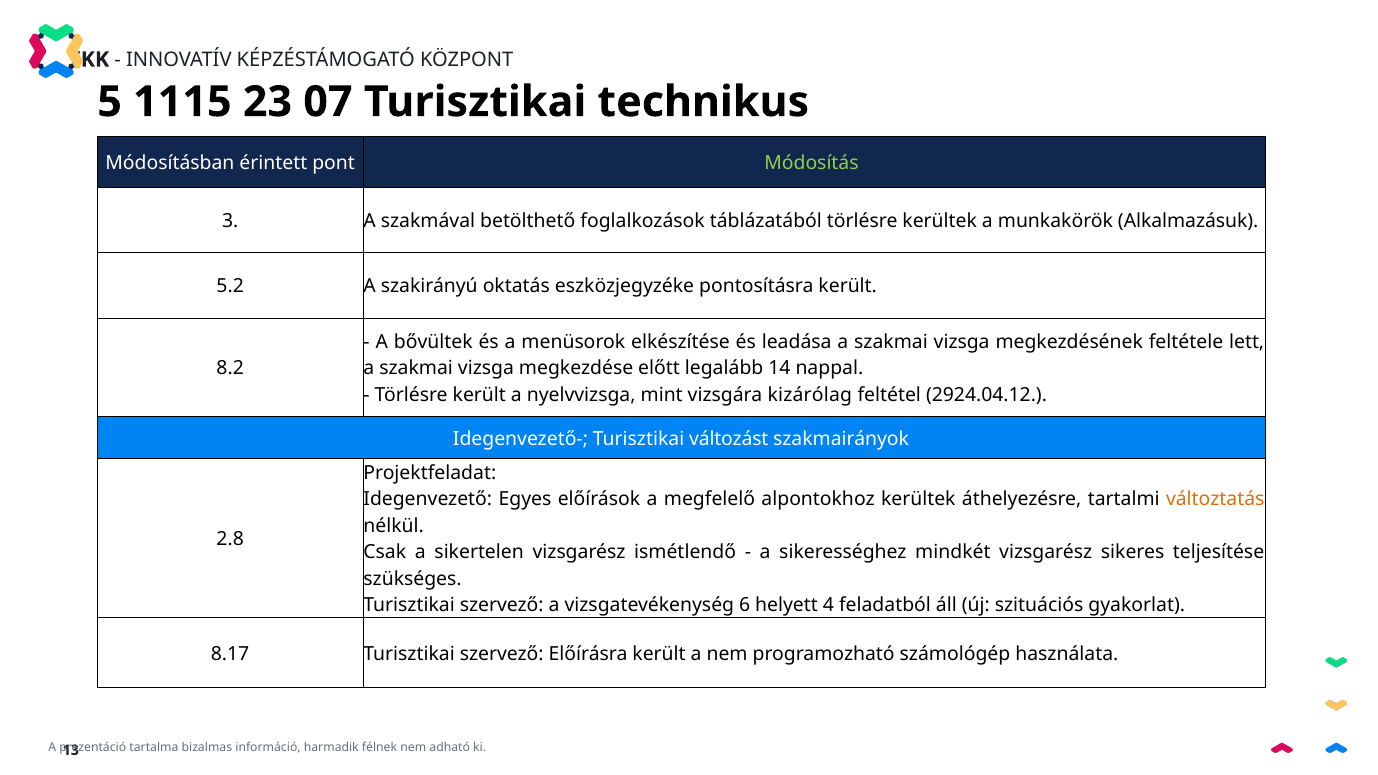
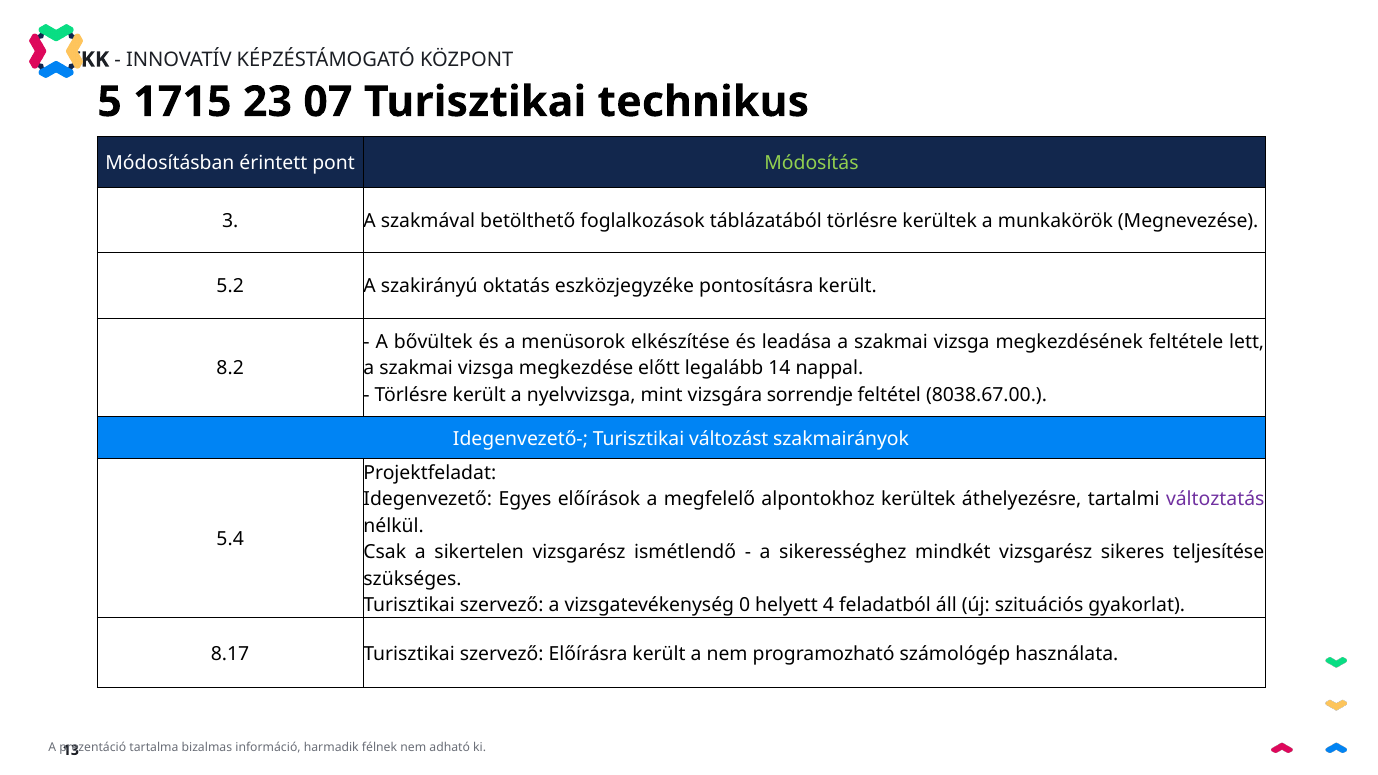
1115: 1115 -> 1715 (182, 102)
Alkalmazásuk: Alkalmazásuk -> Megnevezése (1188, 221)
kizárólag: kizárólag -> sorrendje (810, 395)
2924.04.12: 2924.04.12 -> 8038.67.00 (986, 395)
változtatás colour: orange -> purple (1215, 500)
2.8: 2.8 -> 5.4 (230, 539)
6: 6 -> 0 (745, 605)
